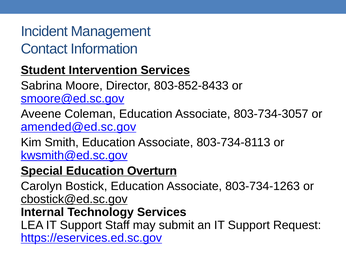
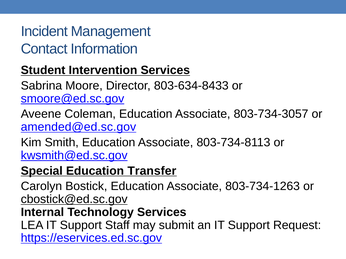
803-852-8433: 803-852-8433 -> 803-634-8433 (191, 86)
Overturn: Overturn -> Transfer (152, 171)
